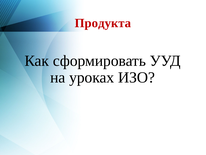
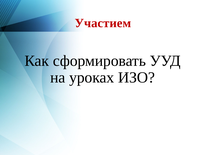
Продукта: Продукта -> Участием (103, 23)
